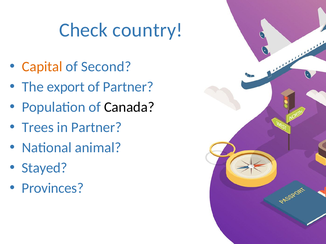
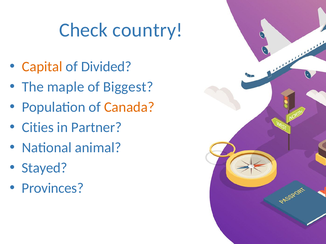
Second: Second -> Divided (106, 67)
export: export -> maple (66, 87)
of Partner: Partner -> Biggest (128, 87)
Canada colour: black -> orange (129, 107)
Trees: Trees -> Cities (38, 128)
